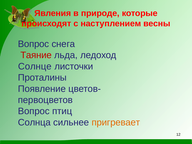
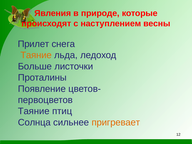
Вопрос: Вопрос -> Прилет (33, 44)
Таяние colour: red -> orange (36, 55)
Солнце: Солнце -> Больше (35, 66)
Вопрос: Вопрос -> Таяние (34, 111)
